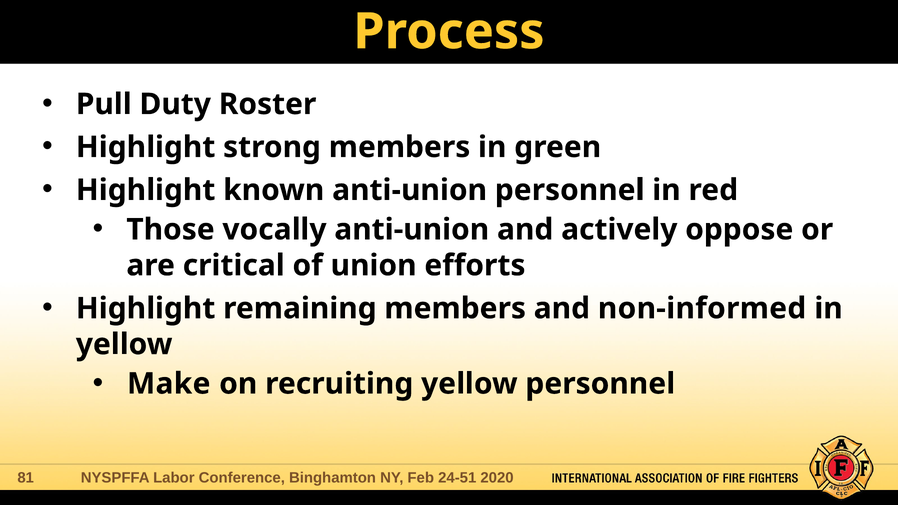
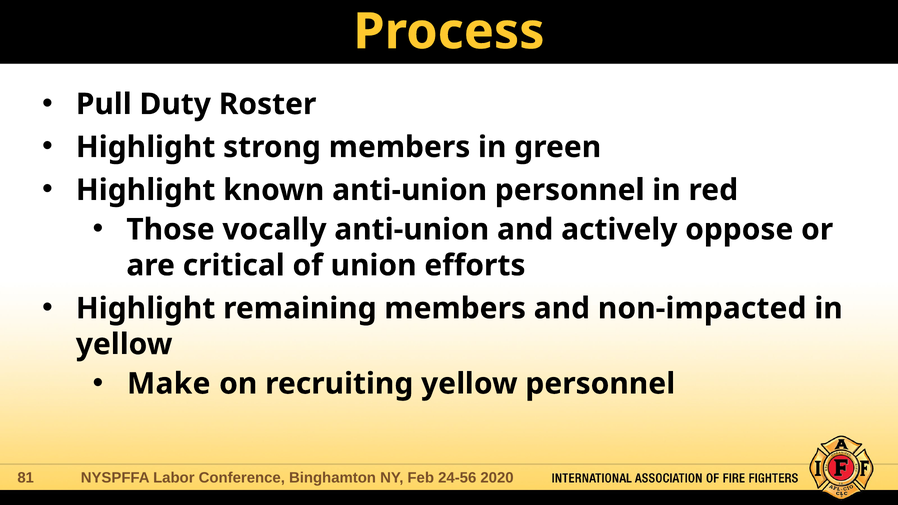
non-informed: non-informed -> non-impacted (702, 308)
24-51: 24-51 -> 24-56 (457, 478)
